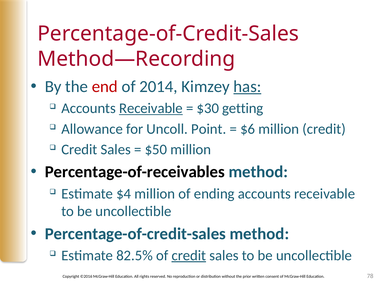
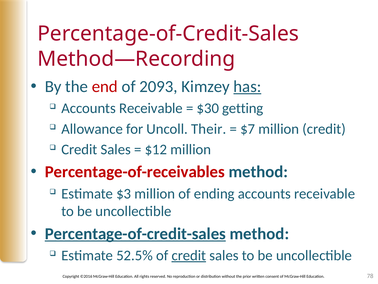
2014: 2014 -> 2093 (159, 86)
Receivable underline: present -> none (151, 108)
Point: Point -> Their (209, 129)
$6: $6 -> $7 (248, 129)
$50: $50 -> $12 (156, 149)
Percentage-of-receivables colour: black -> red (135, 172)
$4: $4 -> $3 (124, 193)
Percentage-of-credit-sales underline: none -> present (135, 233)
82.5%: 82.5% -> 52.5% (135, 255)
